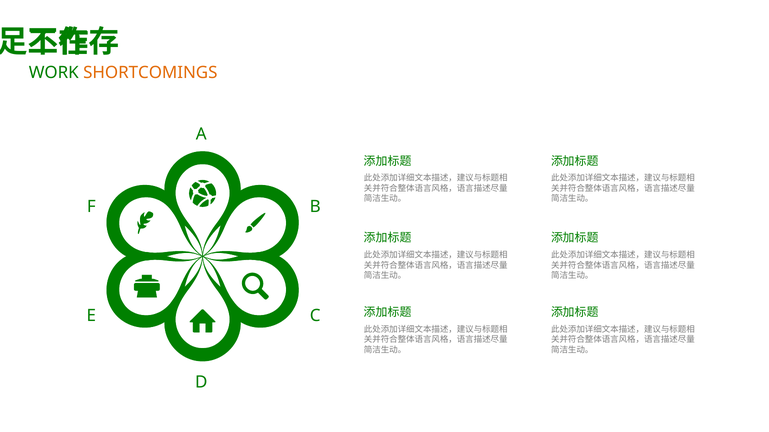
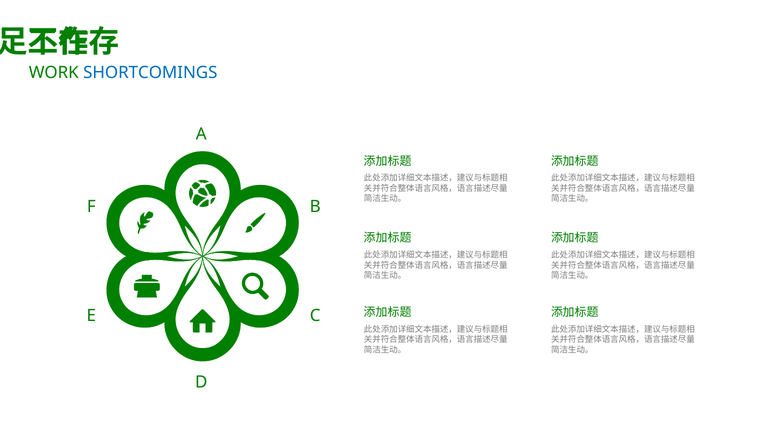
SHORTCOMINGS colour: orange -> blue (150, 73)
